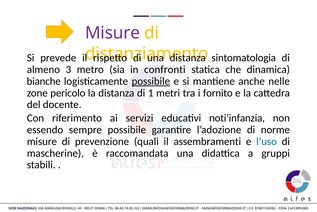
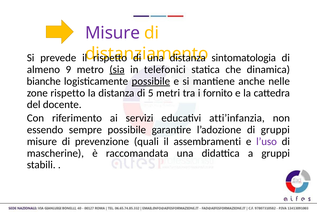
3: 3 -> 9 (68, 69)
sia underline: none -> present (117, 69)
confronti: confronti -> telefonici (165, 69)
zone pericolo: pericolo -> rispetto (68, 93)
1: 1 -> 5 (151, 93)
noti’infanzia: noti’infanzia -> atti’infanzia (237, 118)
di norme: norme -> gruppi (275, 129)
l’uso colour: blue -> purple (267, 141)
